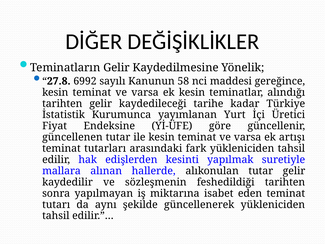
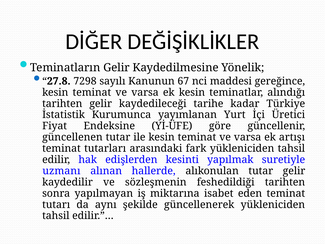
6992: 6992 -> 7298 (85, 81)
58: 58 -> 67 (183, 81)
mallara: mallara -> uzmanı (61, 171)
